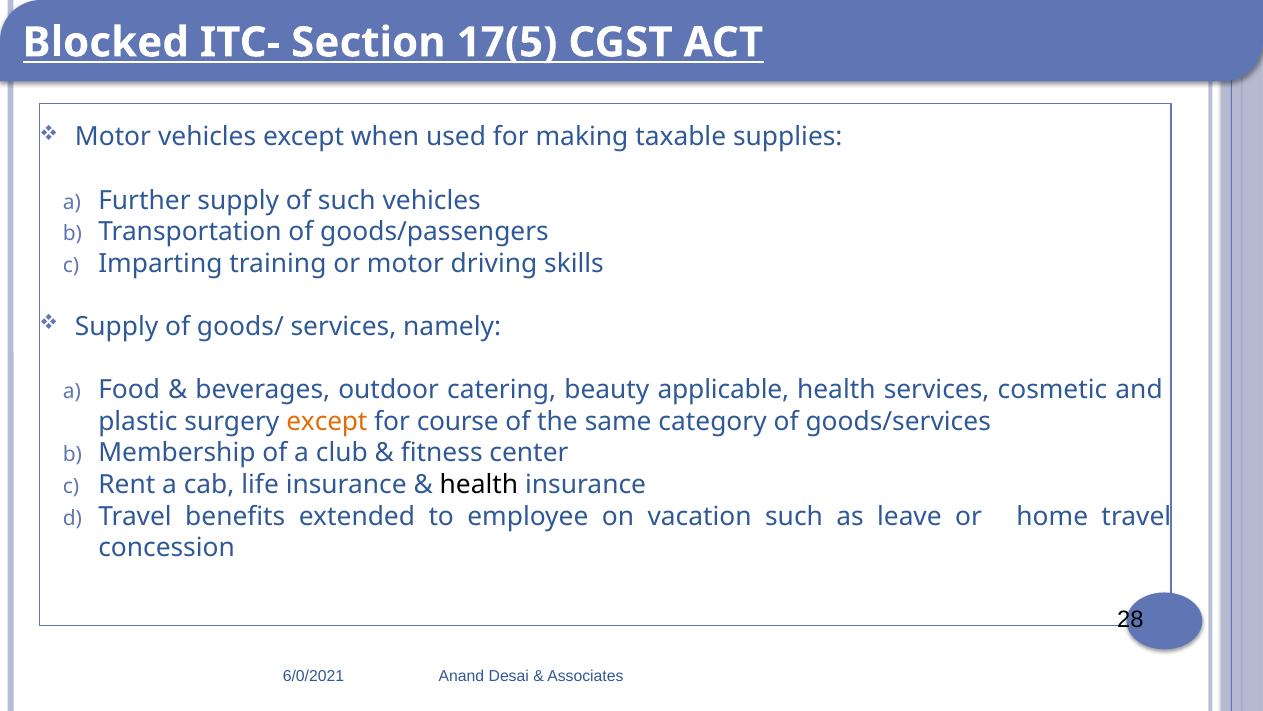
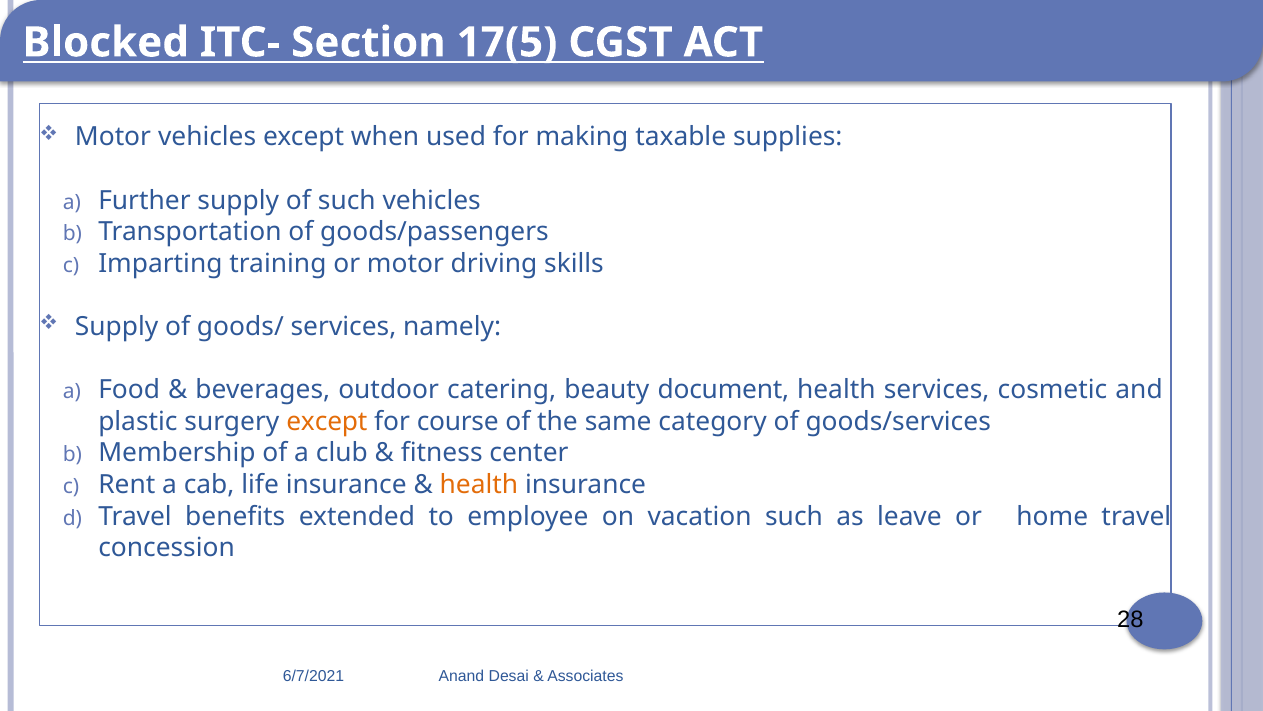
applicable: applicable -> document (723, 390)
health colour: black -> orange (479, 484)
6/0/2021: 6/0/2021 -> 6/7/2021 (313, 676)
